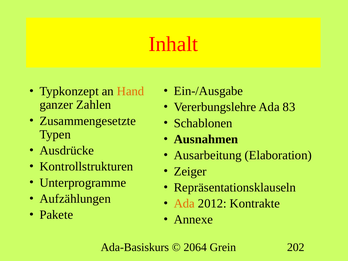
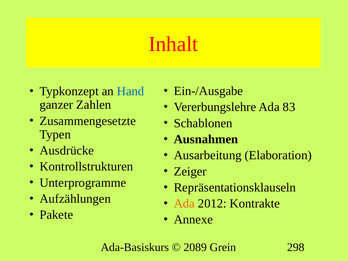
Hand colour: orange -> blue (131, 91)
2064: 2064 -> 2089 (195, 247)
202: 202 -> 298 (296, 247)
